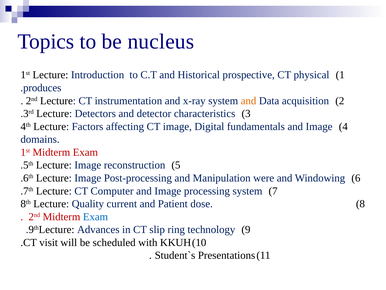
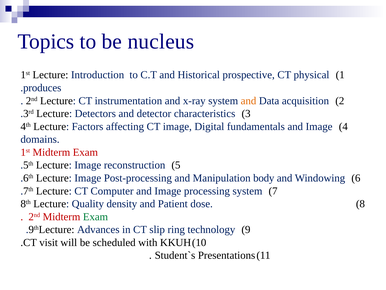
were: were -> body (264, 178)
current: current -> density (122, 204)
Exam colour: blue -> green (95, 216)
